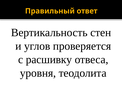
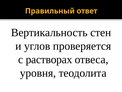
расшивку: расшивку -> растворах (49, 59)
